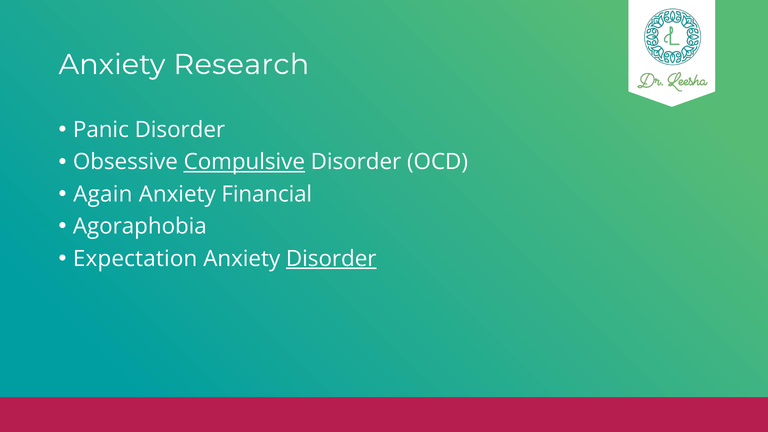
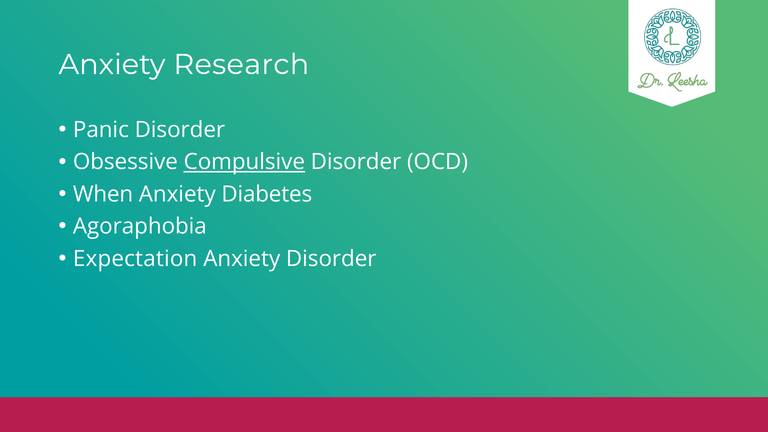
Again: Again -> When (103, 194)
Financial: Financial -> Diabetes (267, 194)
Disorder underline: present -> none (331, 259)
